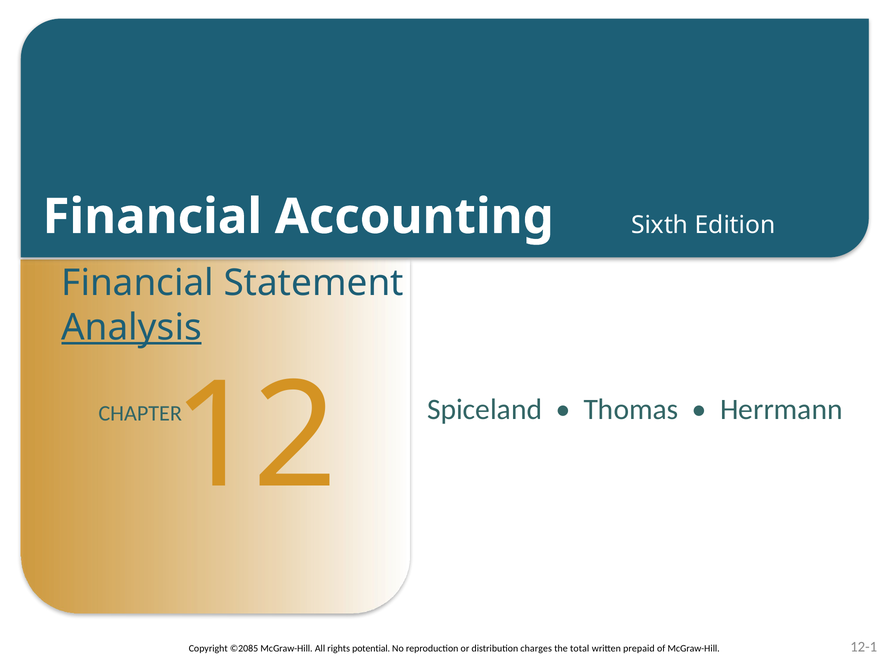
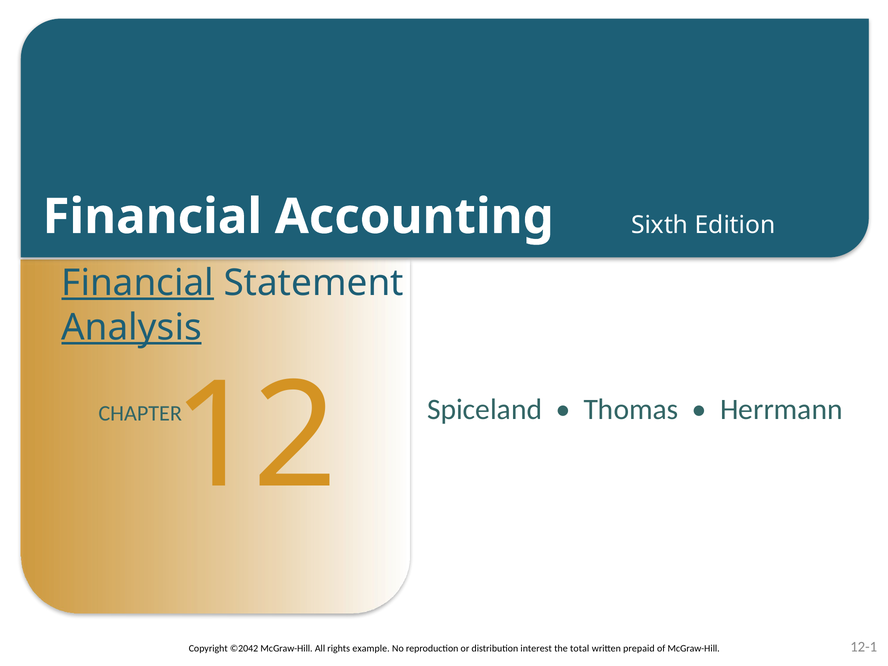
Financial underline: none -> present (138, 283)
©2085: ©2085 -> ©2042 (244, 649)
potential: potential -> example (371, 649)
charges: charges -> interest (536, 649)
